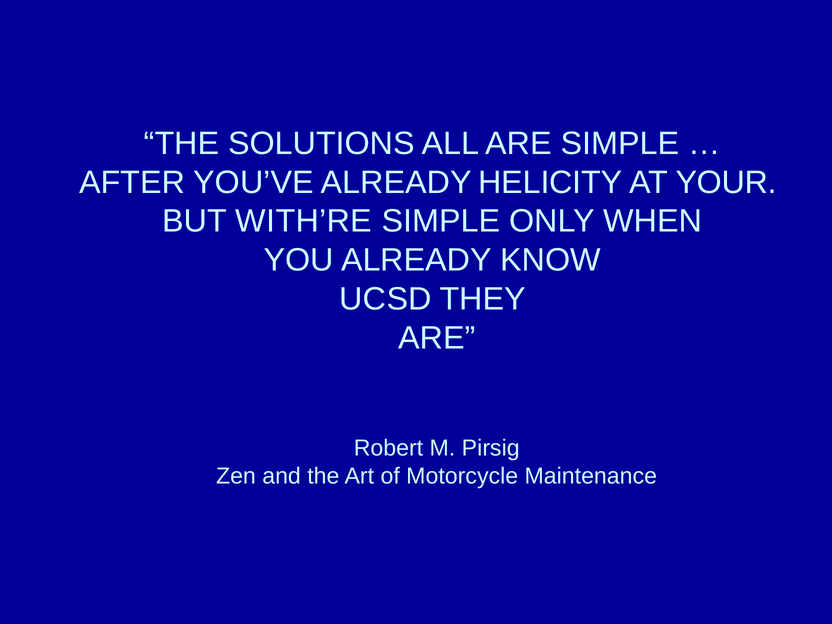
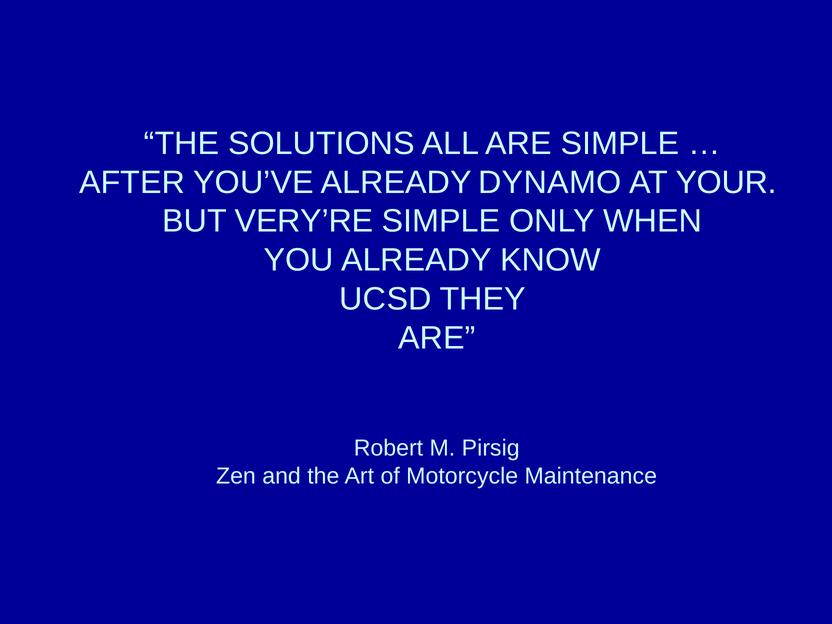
HELICITY: HELICITY -> DYNAMO (550, 182)
WITH’RE: WITH’RE -> VERY’RE (304, 221)
